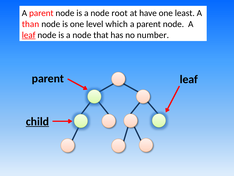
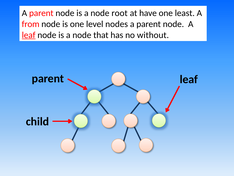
than: than -> from (31, 24)
which: which -> nodes (117, 24)
number: number -> without (153, 35)
child underline: present -> none (37, 121)
